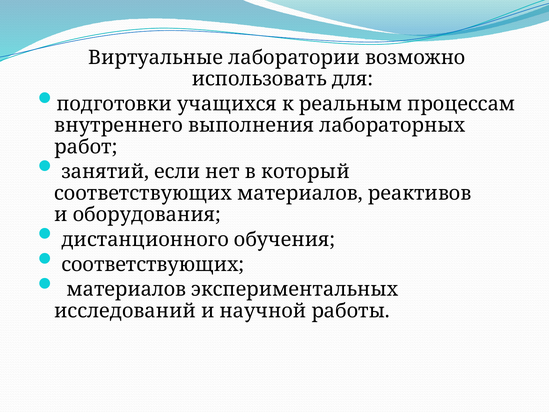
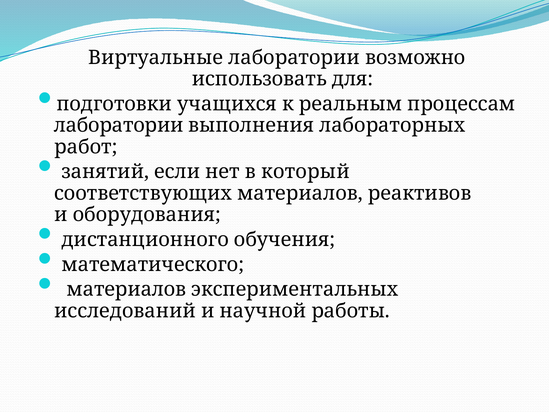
внутреннего: внутреннего -> лаборатории (119, 125)
соответствующих: соответствующих -> математического (153, 264)
